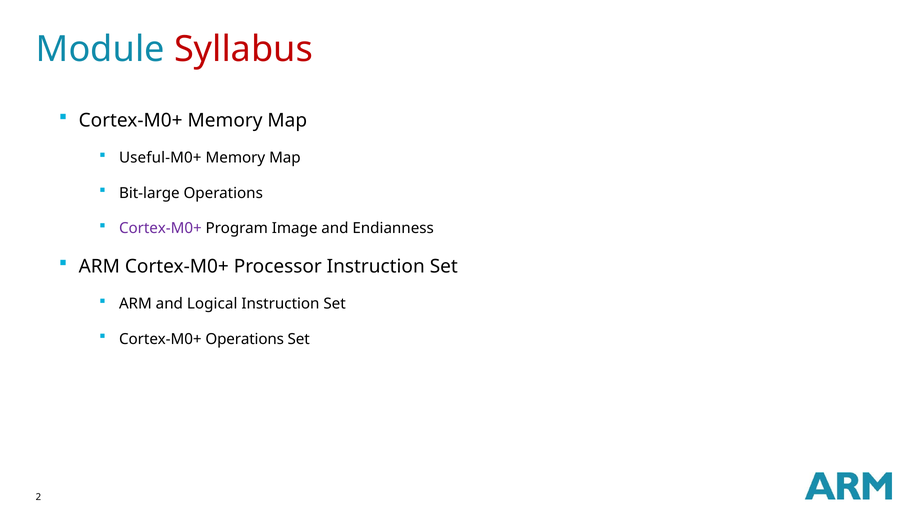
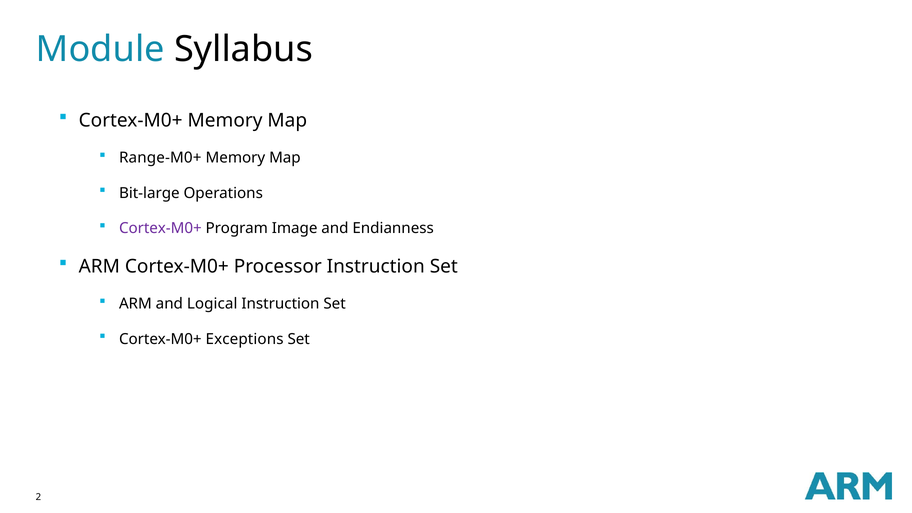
Syllabus colour: red -> black (244, 49)
Useful-M0+: Useful-M0+ -> Range-M0+ (160, 158)
Cortex-M0+ Operations: Operations -> Exceptions (245, 339)
